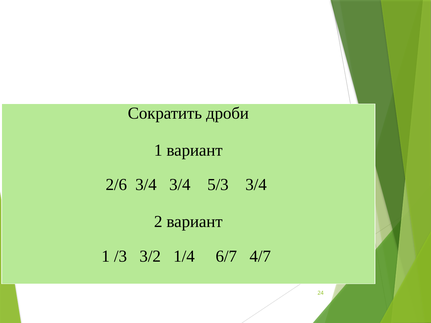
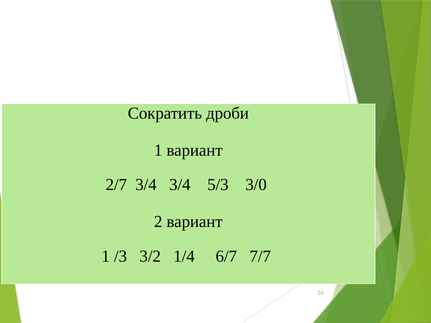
2/6: 2/6 -> 2/7 (116, 185)
5/3 3/4: 3/4 -> 3/0 (256, 185)
4/7: 4/7 -> 7/7 (260, 256)
